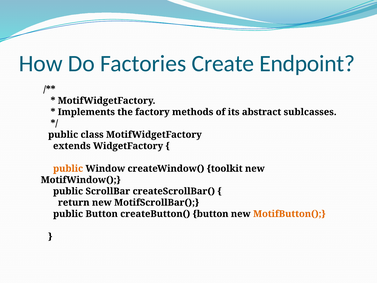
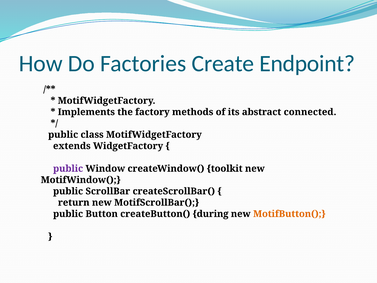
sublcasses: sublcasses -> connected (310, 112)
public colour: orange -> purple (68, 168)
createButton( button: button -> during (211, 214)
